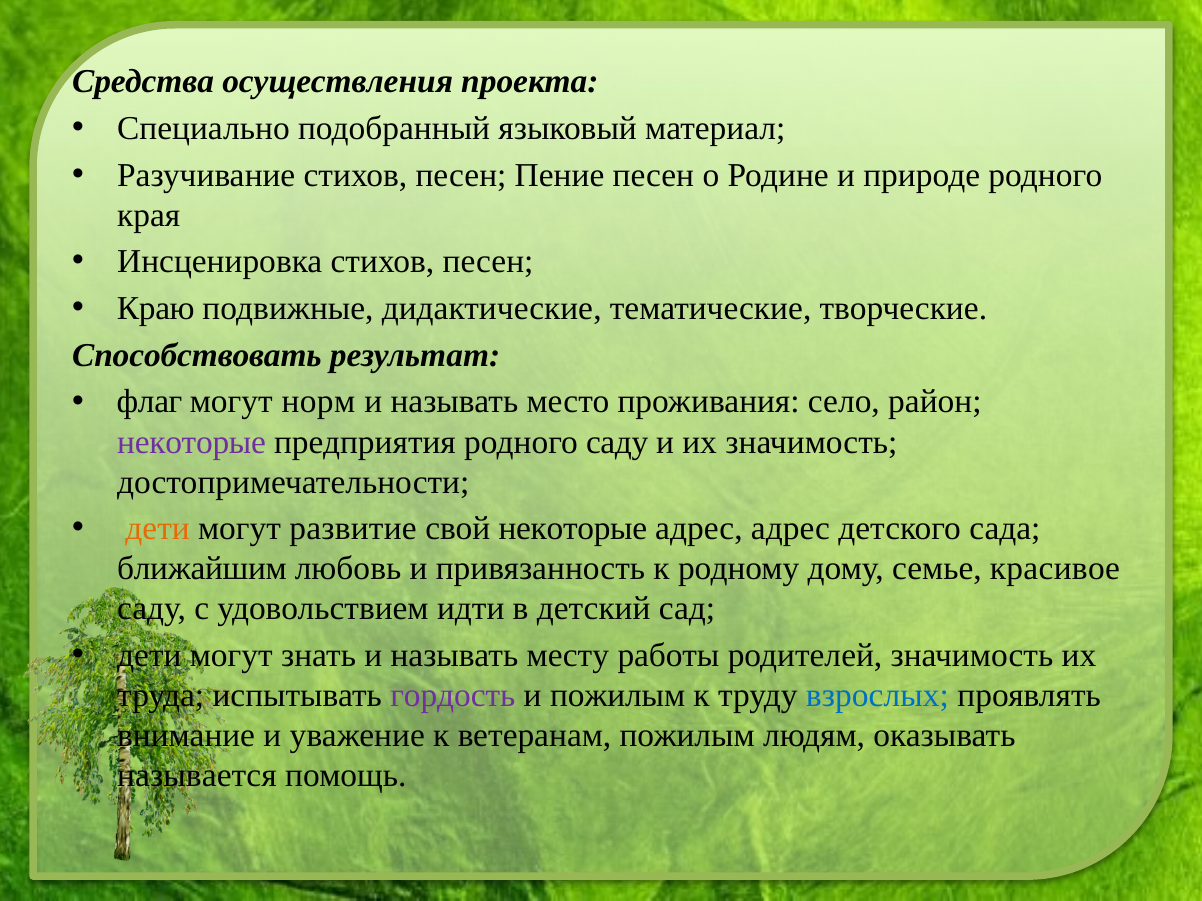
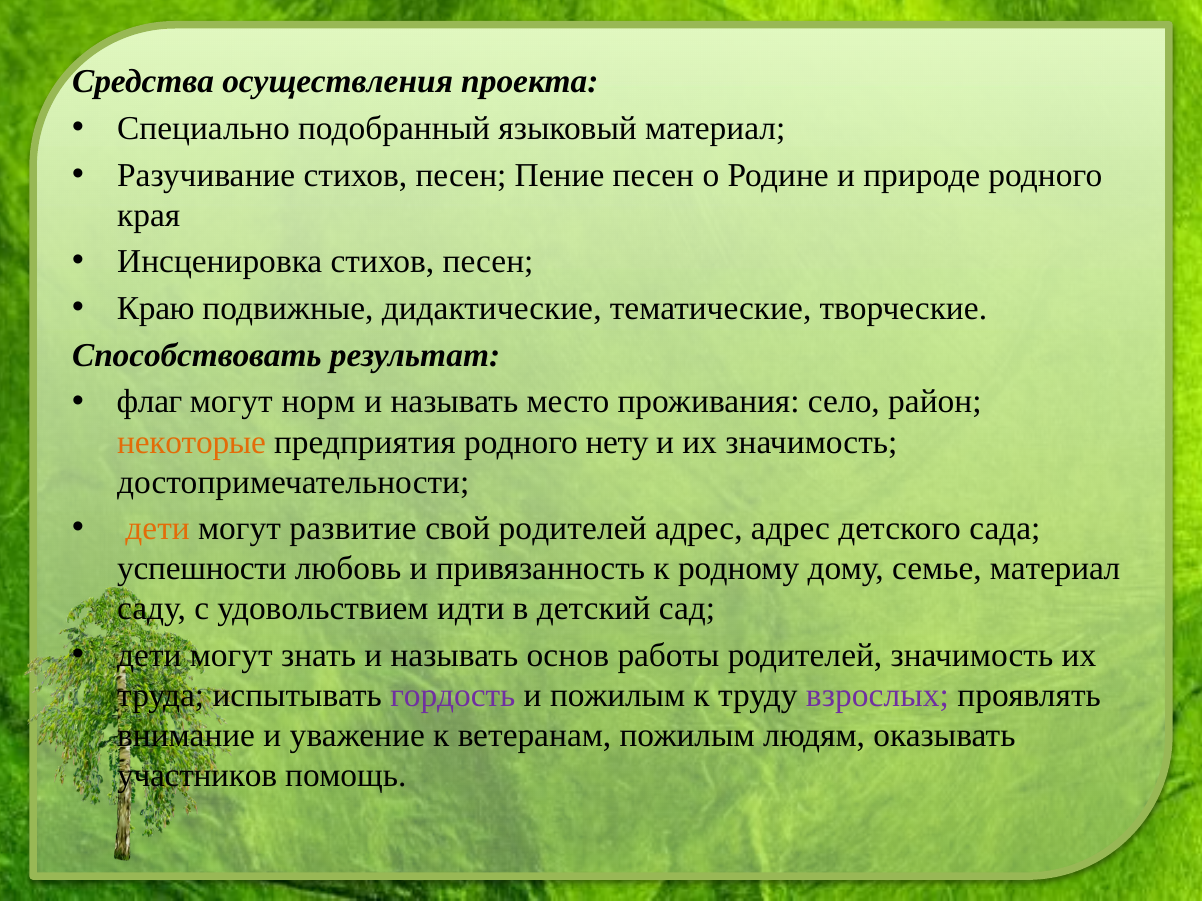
некоторые colour: purple -> orange (192, 442)
родного саду: саду -> нету (617, 442)
свой некоторые: некоторые -> родителей (573, 529)
ближайшим: ближайшим -> успешности (202, 569)
семье красивое: красивое -> материал (1055, 569)
месту: месту -> основ (568, 656)
взрослых colour: blue -> purple (877, 696)
называется: называется -> участников (197, 776)
